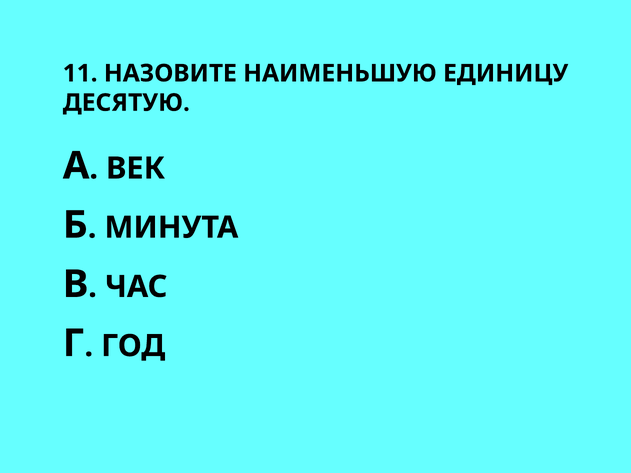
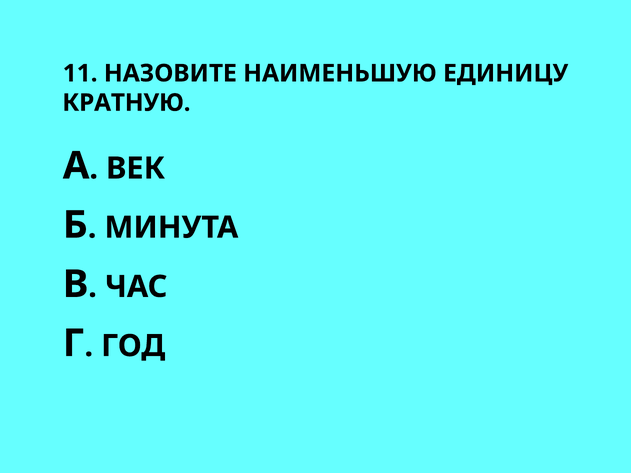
ДЕСЯТУЮ: ДЕСЯТУЮ -> КРАТНУЮ (126, 103)
